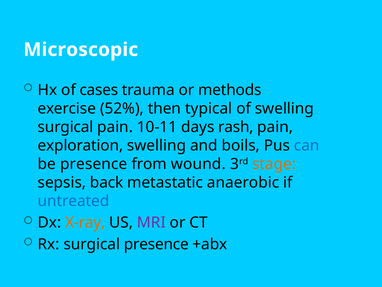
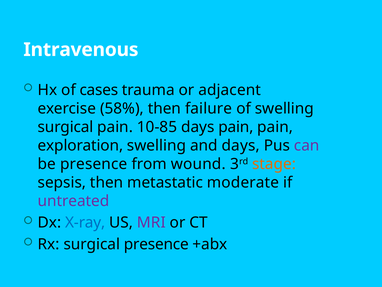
Microscopic: Microscopic -> Intravenous (81, 50)
methods: methods -> adjacent (230, 90)
52%: 52% -> 58% (122, 108)
typical: typical -> failure (209, 108)
10-11: 10-11 -> 10-85 (157, 127)
days rash: rash -> pain (236, 127)
and boils: boils -> days (241, 145)
can colour: blue -> purple (307, 145)
sepsis back: back -> then (107, 182)
anaerobic: anaerobic -> moderate (243, 182)
untreated colour: blue -> purple (74, 201)
X-ray colour: orange -> blue (85, 222)
